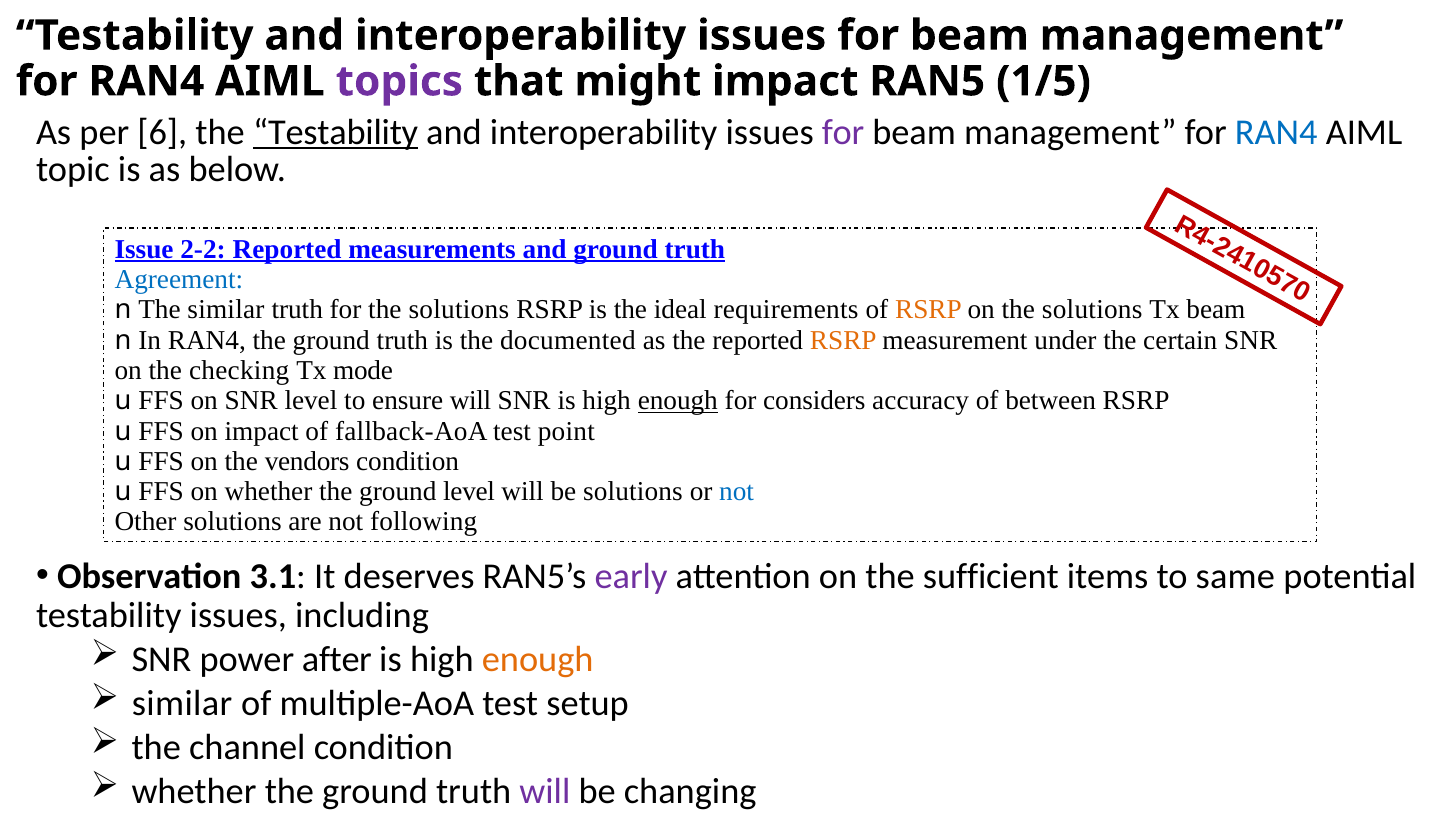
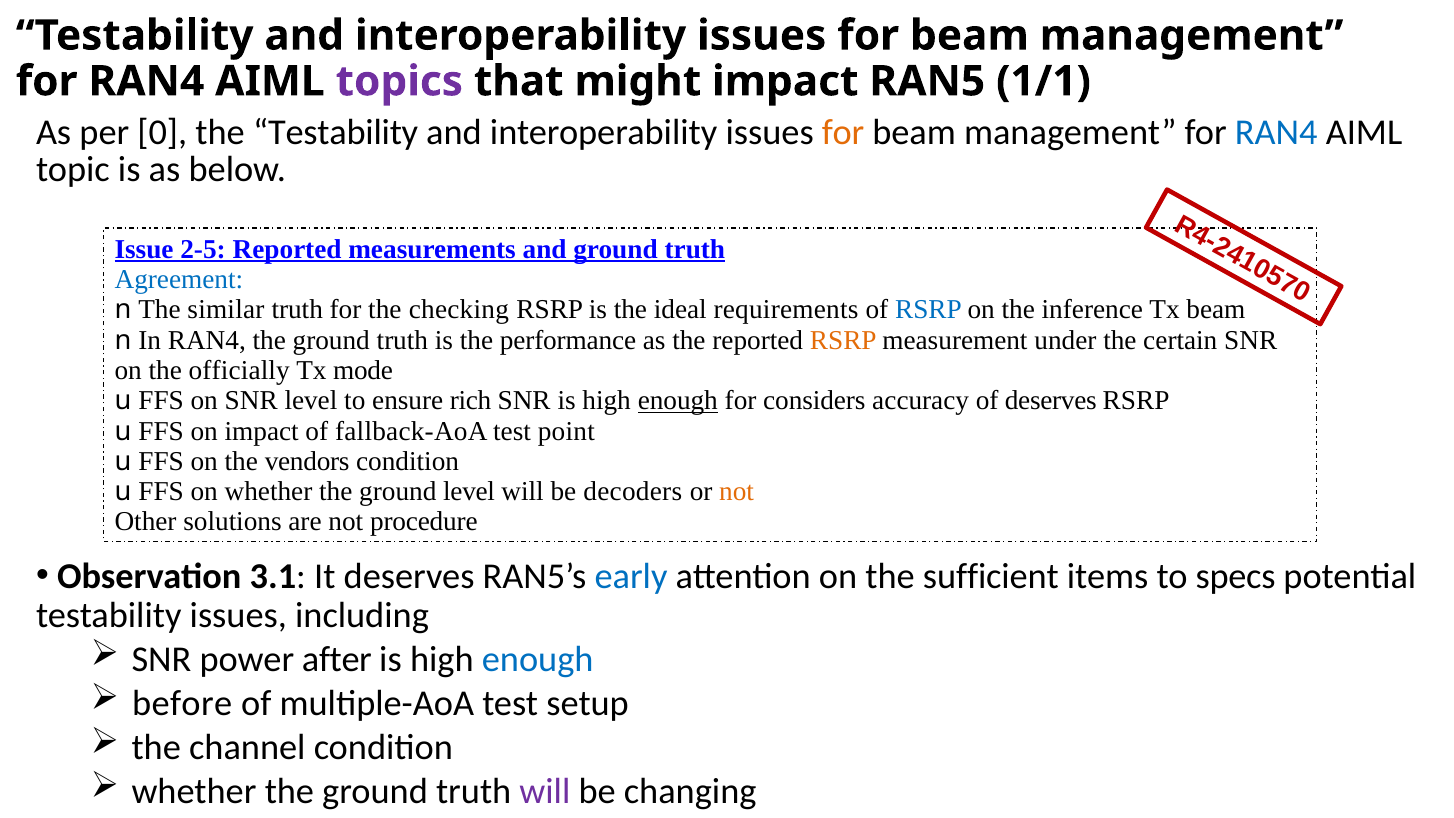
1/5: 1/5 -> 1/1 (1043, 81)
per 6: 6 -> 0 (162, 133)
Testability underline: present -> none (336, 133)
for colour: purple -> orange (843, 133)
2-2: 2-2 -> 2-5 (203, 249)
for the solutions: solutions -> checking (459, 310)
RSRP colour: orange -> blue (928, 310)
on the solutions: solutions -> inference (1092, 310)
documented: documented -> performance (568, 340)
checking: checking -> officially (239, 371)
ensure will: will -> rich (471, 401)
of between: between -> deserves (1051, 401)
be solutions: solutions -> decoders (633, 492)
not colour: blue -> orange (737, 492)
following: following -> procedure (424, 522)
early colour: purple -> blue (631, 576)
same: same -> specs (1236, 576)
enough colour: orange -> blue (538, 660)
similar: similar -> before (182, 704)
